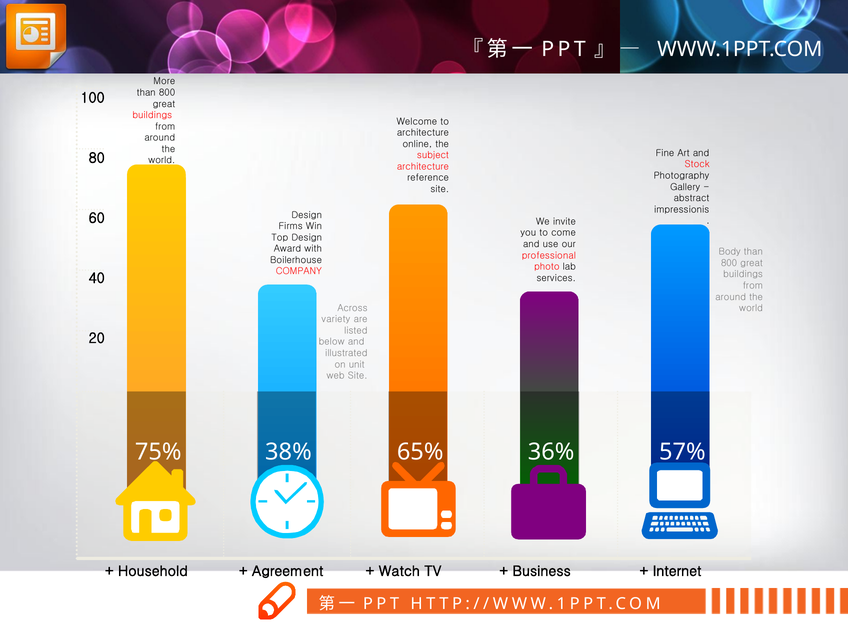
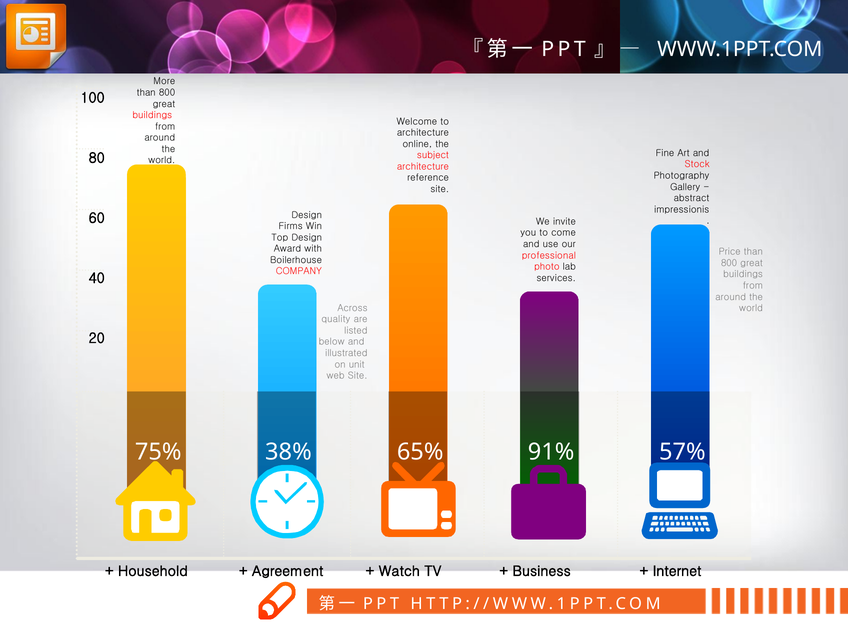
Body: Body -> Price (730, 252)
variety: variety -> quality (336, 319)
36%: 36% -> 91% (551, 452)
